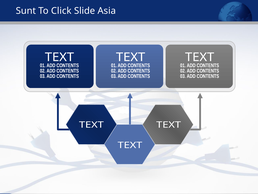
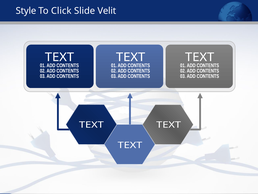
Sunt: Sunt -> Style (26, 11)
Asia: Asia -> Velit (107, 11)
